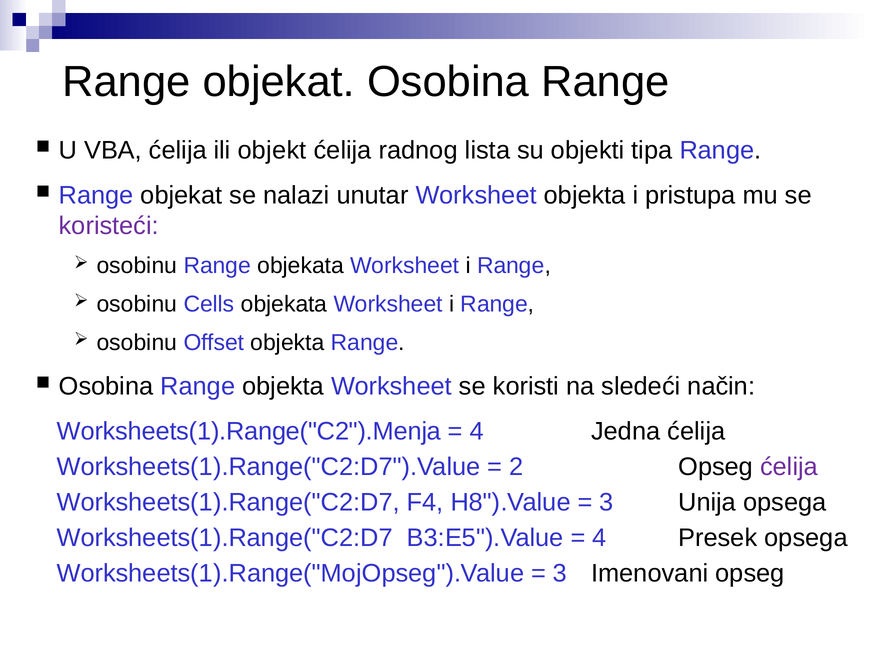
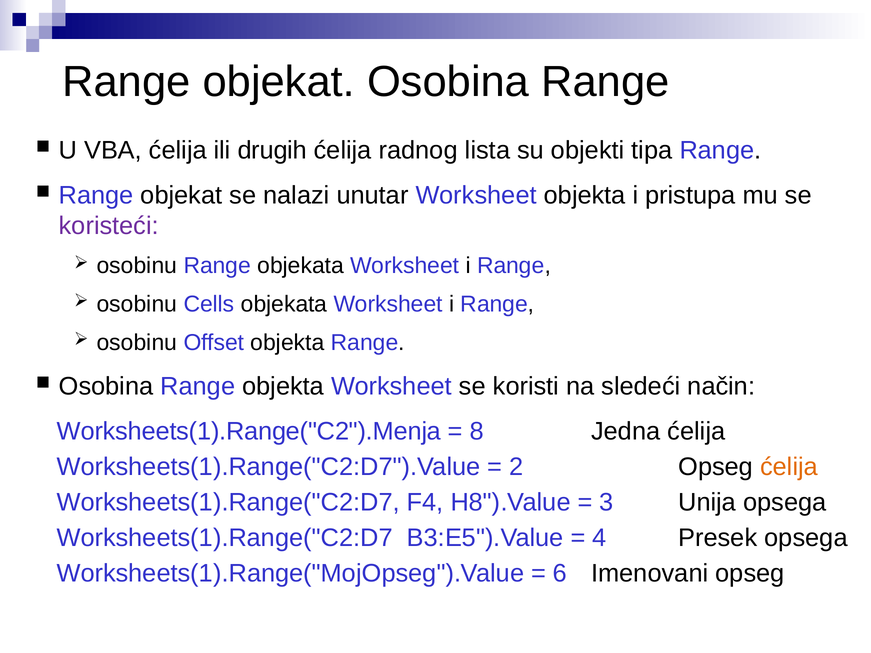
objekt: objekt -> drugih (272, 151)
4: 4 -> 8 (477, 432)
ćelija colour: purple -> orange (789, 467)
3: 3 -> 6 (560, 574)
